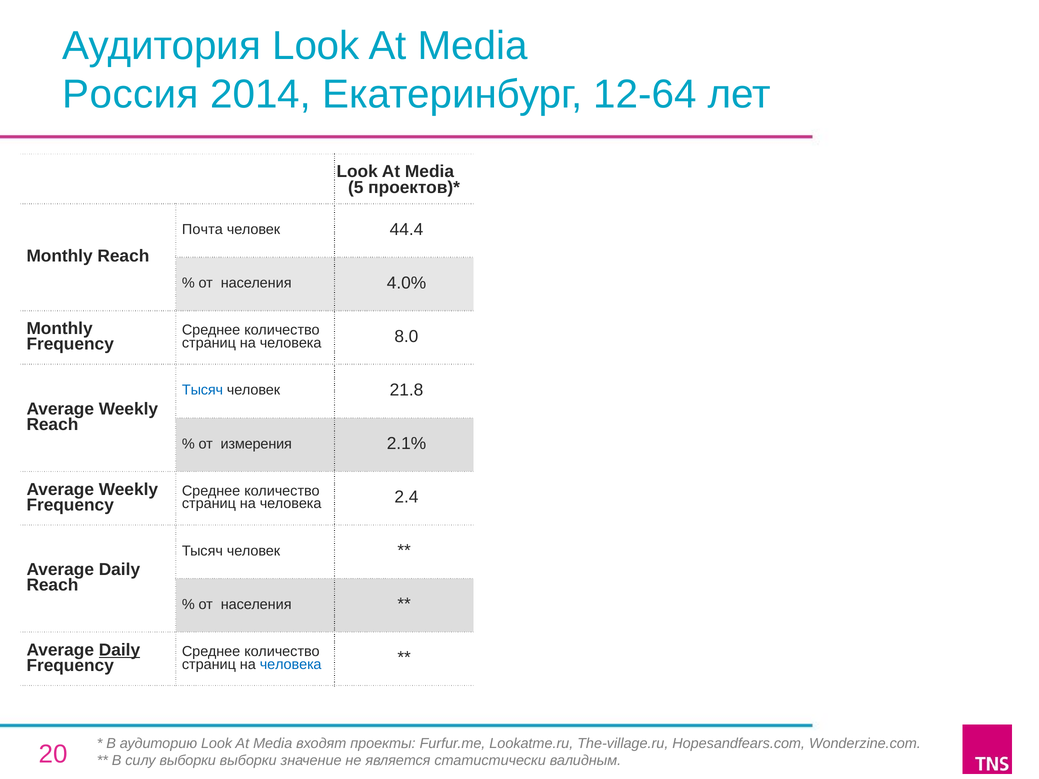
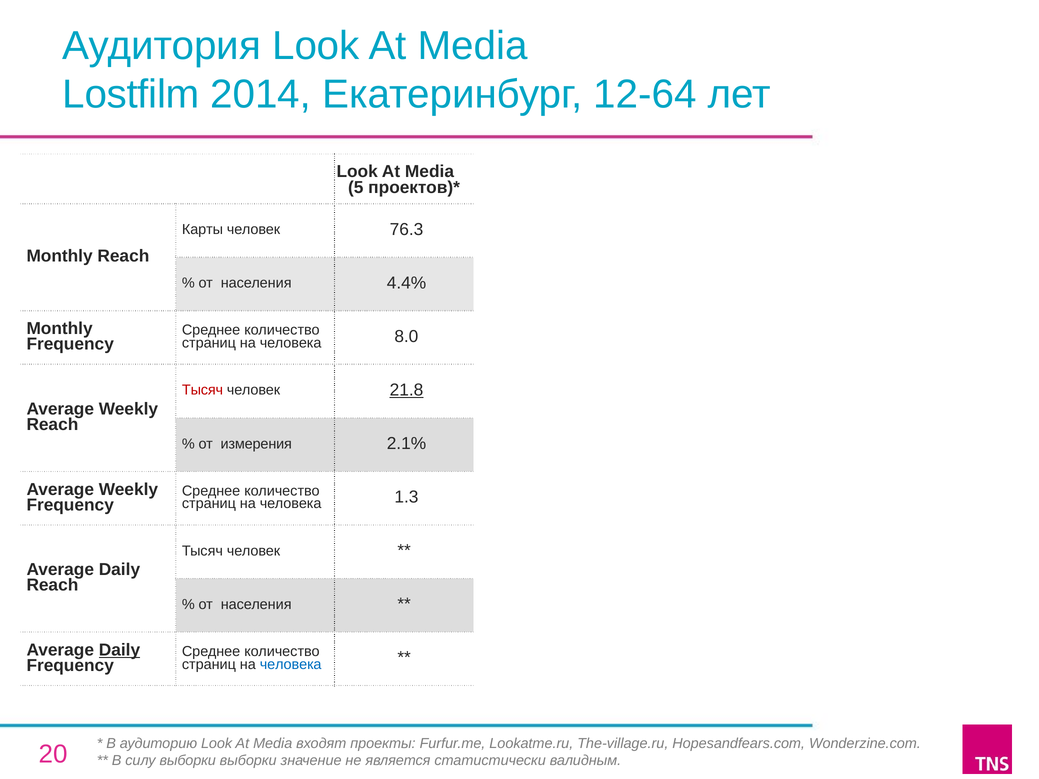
Россия: Россия -> Lostfilm (131, 95)
Почта: Почта -> Карты (203, 230)
44.4: 44.4 -> 76.3 (406, 230)
4.0%: 4.0% -> 4.4% (406, 283)
Тысяч colour: blue -> red (203, 390)
21.8 underline: none -> present (406, 390)
2.4: 2.4 -> 1.3 (406, 497)
